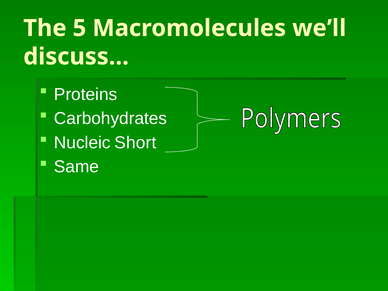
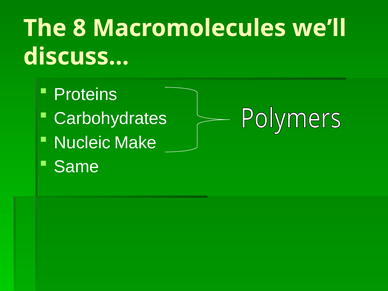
5: 5 -> 8 (79, 28)
Short: Short -> Make (135, 143)
